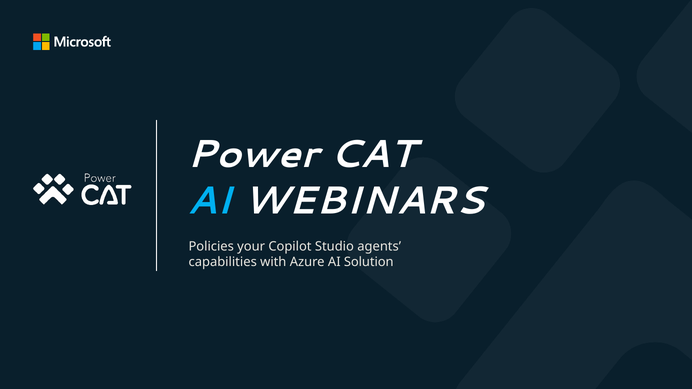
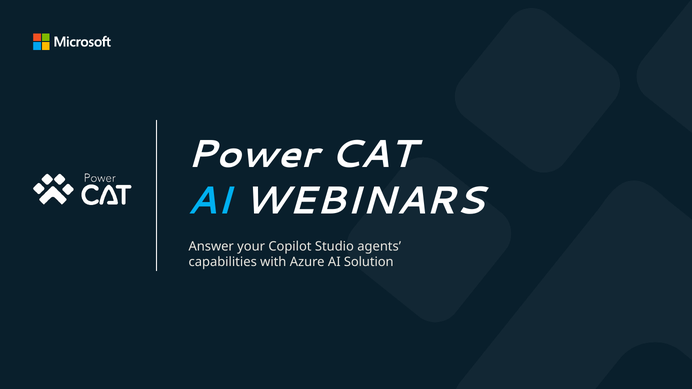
Policies: Policies -> Answer (211, 247)
